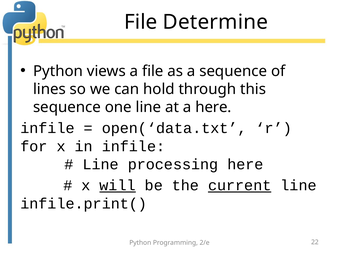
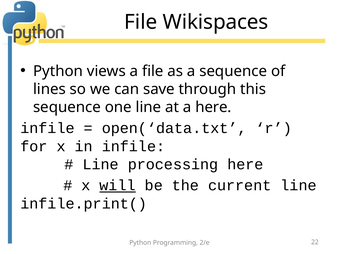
Determine: Determine -> Wikispaces (216, 22)
hold: hold -> save (159, 89)
current underline: present -> none (240, 186)
